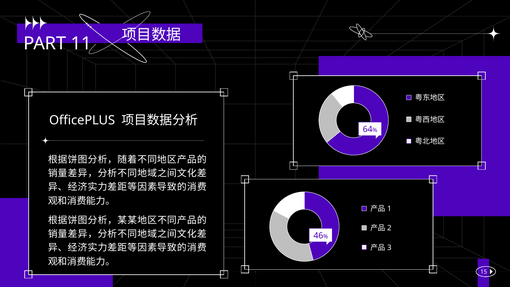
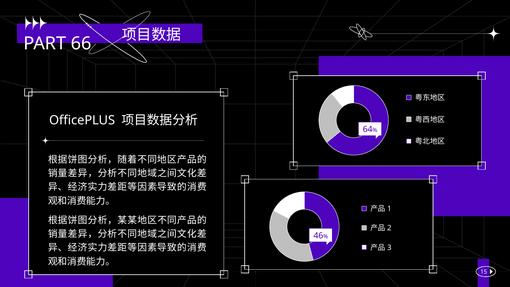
11: 11 -> 66 (81, 44)
